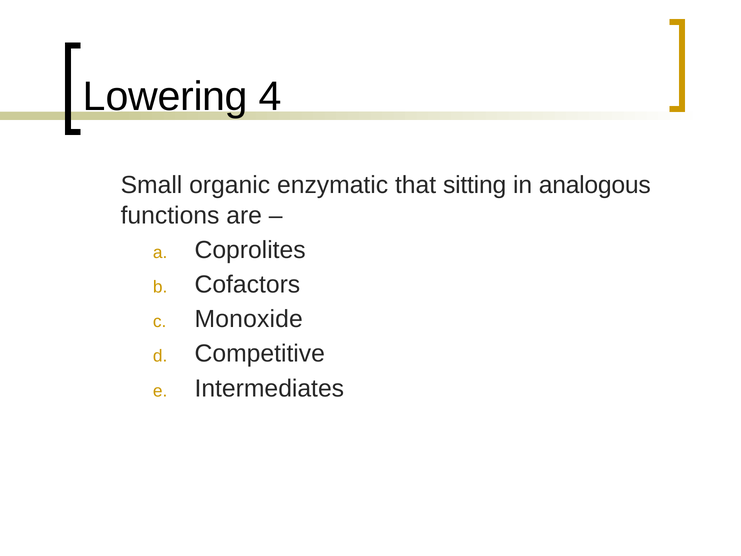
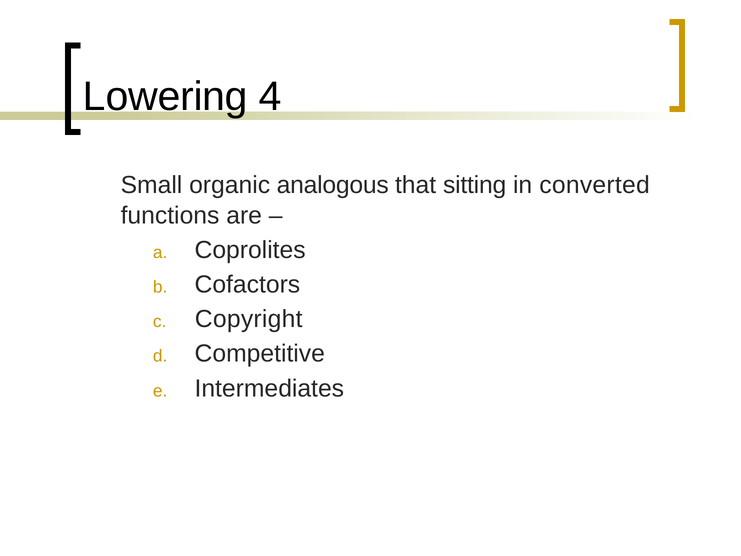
enzymatic: enzymatic -> analogous (333, 185)
analogous: analogous -> converted (595, 185)
Monoxide: Monoxide -> Copyright (249, 319)
